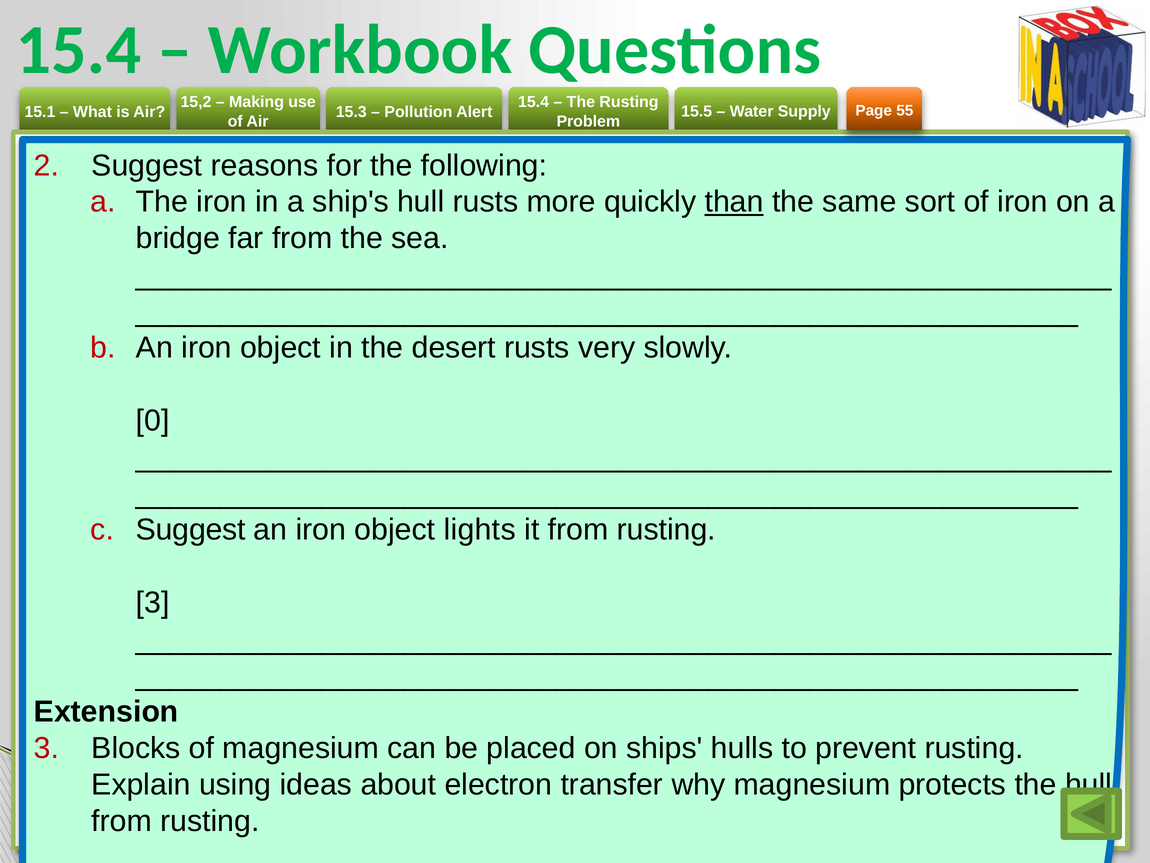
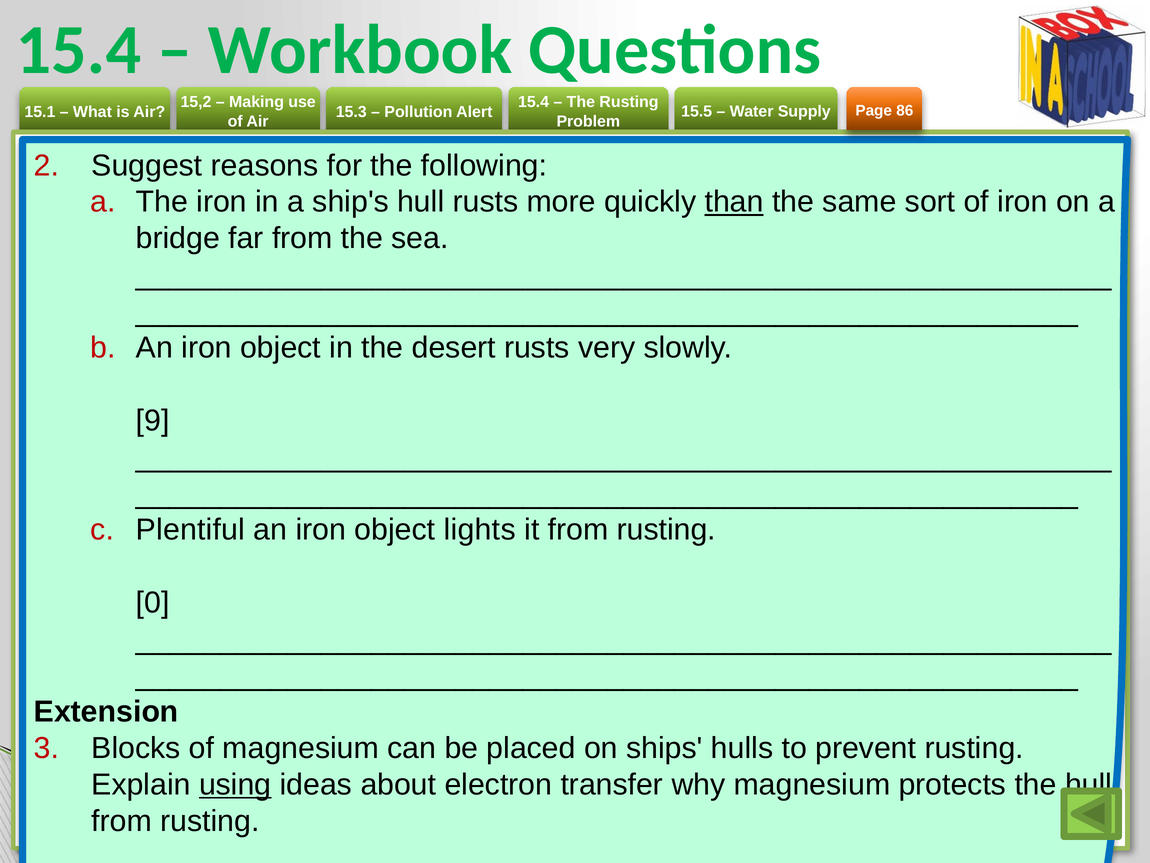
55: 55 -> 86 (905, 111)
0: 0 -> 9 (153, 420)
Suggest: Suggest -> Plentiful (191, 529)
3: 3 -> 0 (153, 602)
using underline: none -> present (235, 784)
